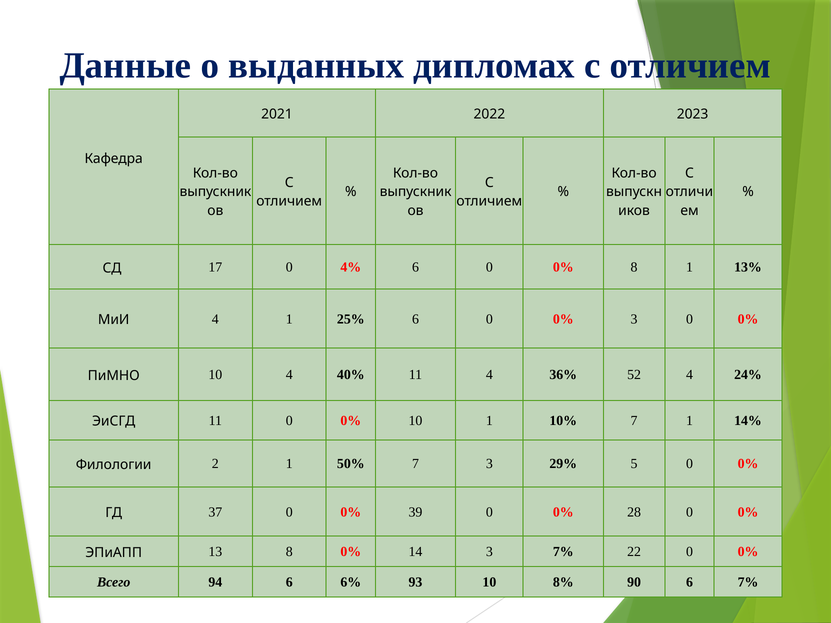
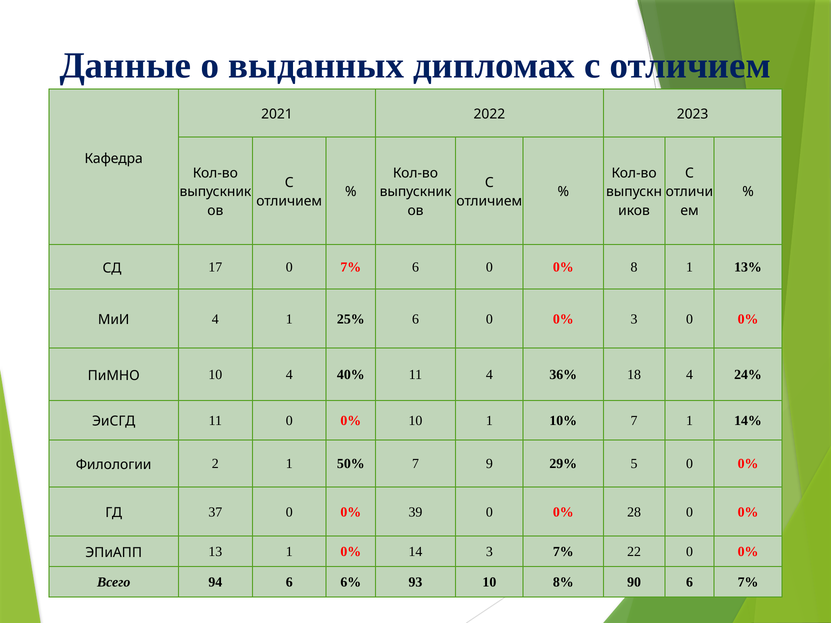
0 4%: 4% -> 7% (351, 267)
52: 52 -> 18 (634, 375)
7 3: 3 -> 9 (489, 464)
13 8: 8 -> 1 (289, 552)
